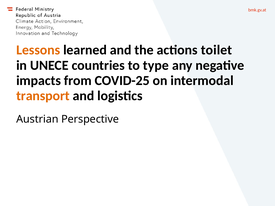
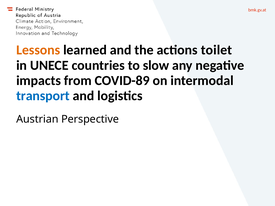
type: type -> slow (156, 65)
COVID-25: COVID-25 -> COVID-89 (122, 81)
transport colour: orange -> blue (43, 96)
